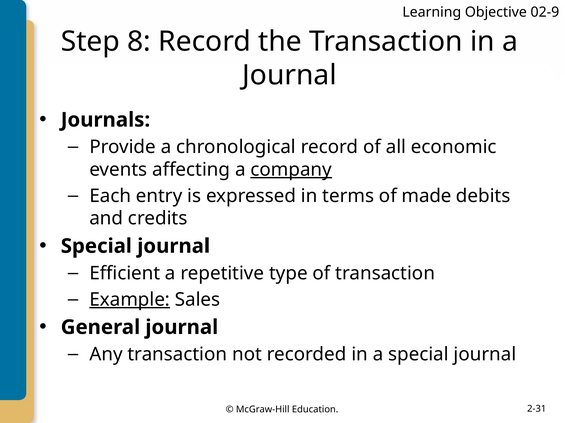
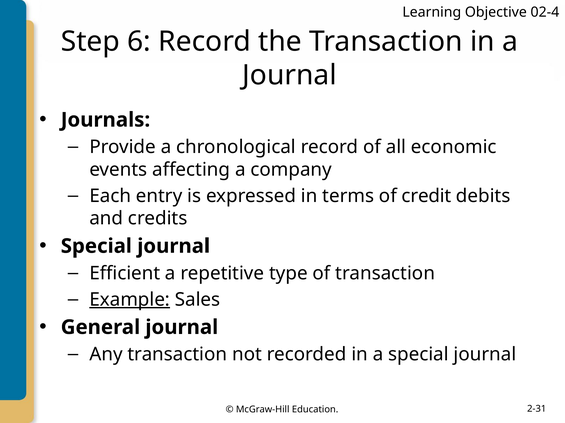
02-9: 02-9 -> 02-4 (545, 12)
8: 8 -> 6 (139, 42)
company underline: present -> none (291, 170)
made: made -> credit (427, 196)
